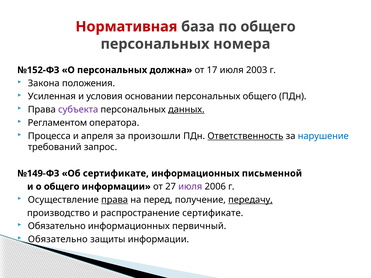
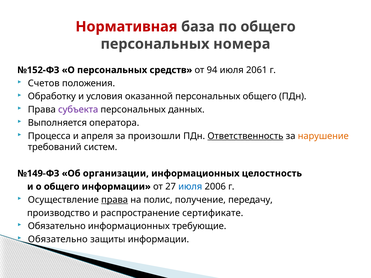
должна: должна -> средств (171, 70)
17: 17 -> 94 (212, 70)
2003: 2003 -> 2061 (257, 70)
Закона: Закона -> Счетов (44, 83)
Усиленная: Усиленная -> Обработку (52, 96)
основании: основании -> оказанной (149, 96)
данных underline: present -> none (186, 110)
Регламентом: Регламентом -> Выполняется (57, 123)
нарушение colour: blue -> orange (323, 136)
запрос: запрос -> систем (101, 147)
Об сертификате: сертификате -> организации (116, 174)
письменной: письменной -> целостность (272, 174)
июля colour: purple -> blue (190, 187)
перед: перед -> полис (158, 200)
передачу underline: present -> none (250, 200)
первичный: первичный -> требующие (199, 226)
